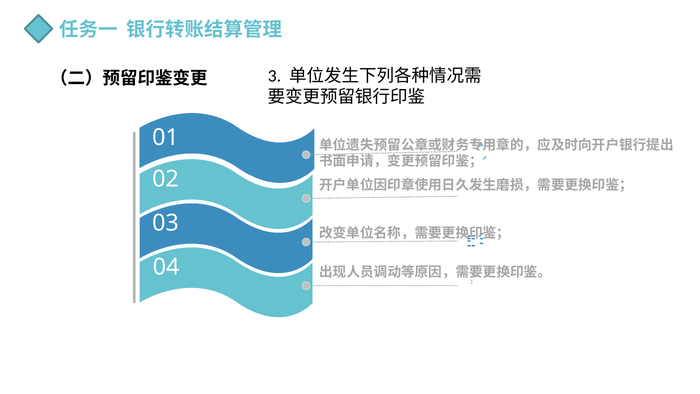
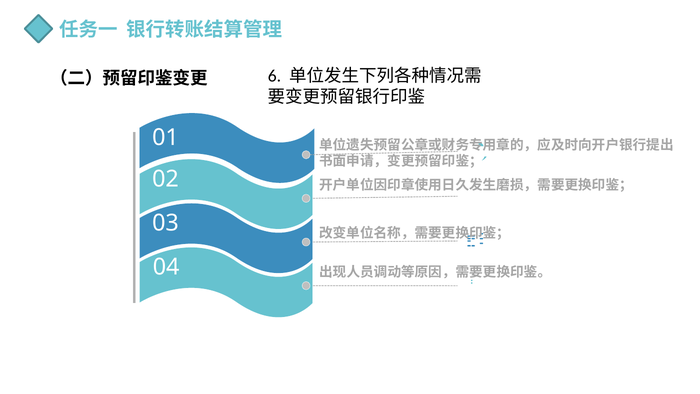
3: 3 -> 6 (275, 76)
